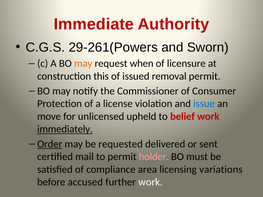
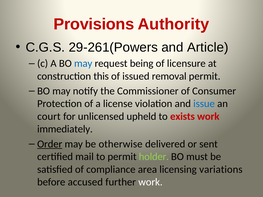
Immediate: Immediate -> Provisions (94, 24)
Sworn: Sworn -> Article (208, 47)
may colour: orange -> blue (83, 64)
when: when -> being (142, 64)
move: move -> court (49, 117)
belief: belief -> exists (182, 117)
immediately underline: present -> none (65, 129)
requested: requested -> otherwise (121, 144)
holder colour: pink -> light green (154, 157)
